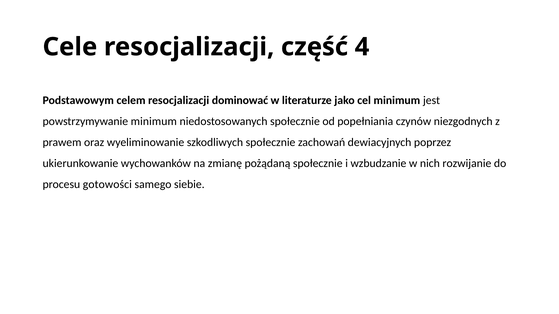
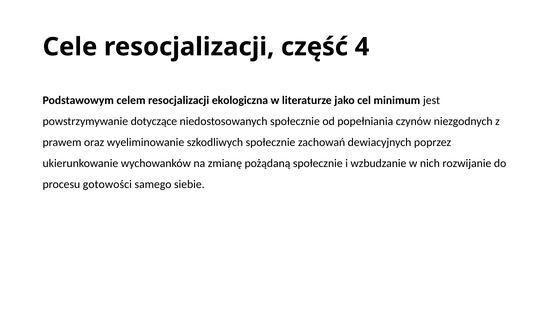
dominować: dominować -> ekologiczna (240, 101)
powstrzymywanie minimum: minimum -> dotyczące (154, 122)
